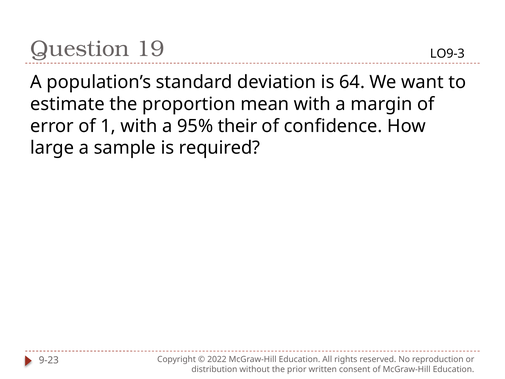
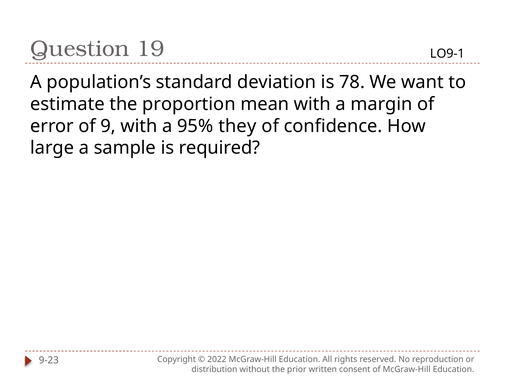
LO9-3: LO9-3 -> LO9-1 (447, 54)
64: 64 -> 78 (352, 82)
1: 1 -> 9 (108, 126)
their: their -> they (237, 126)
